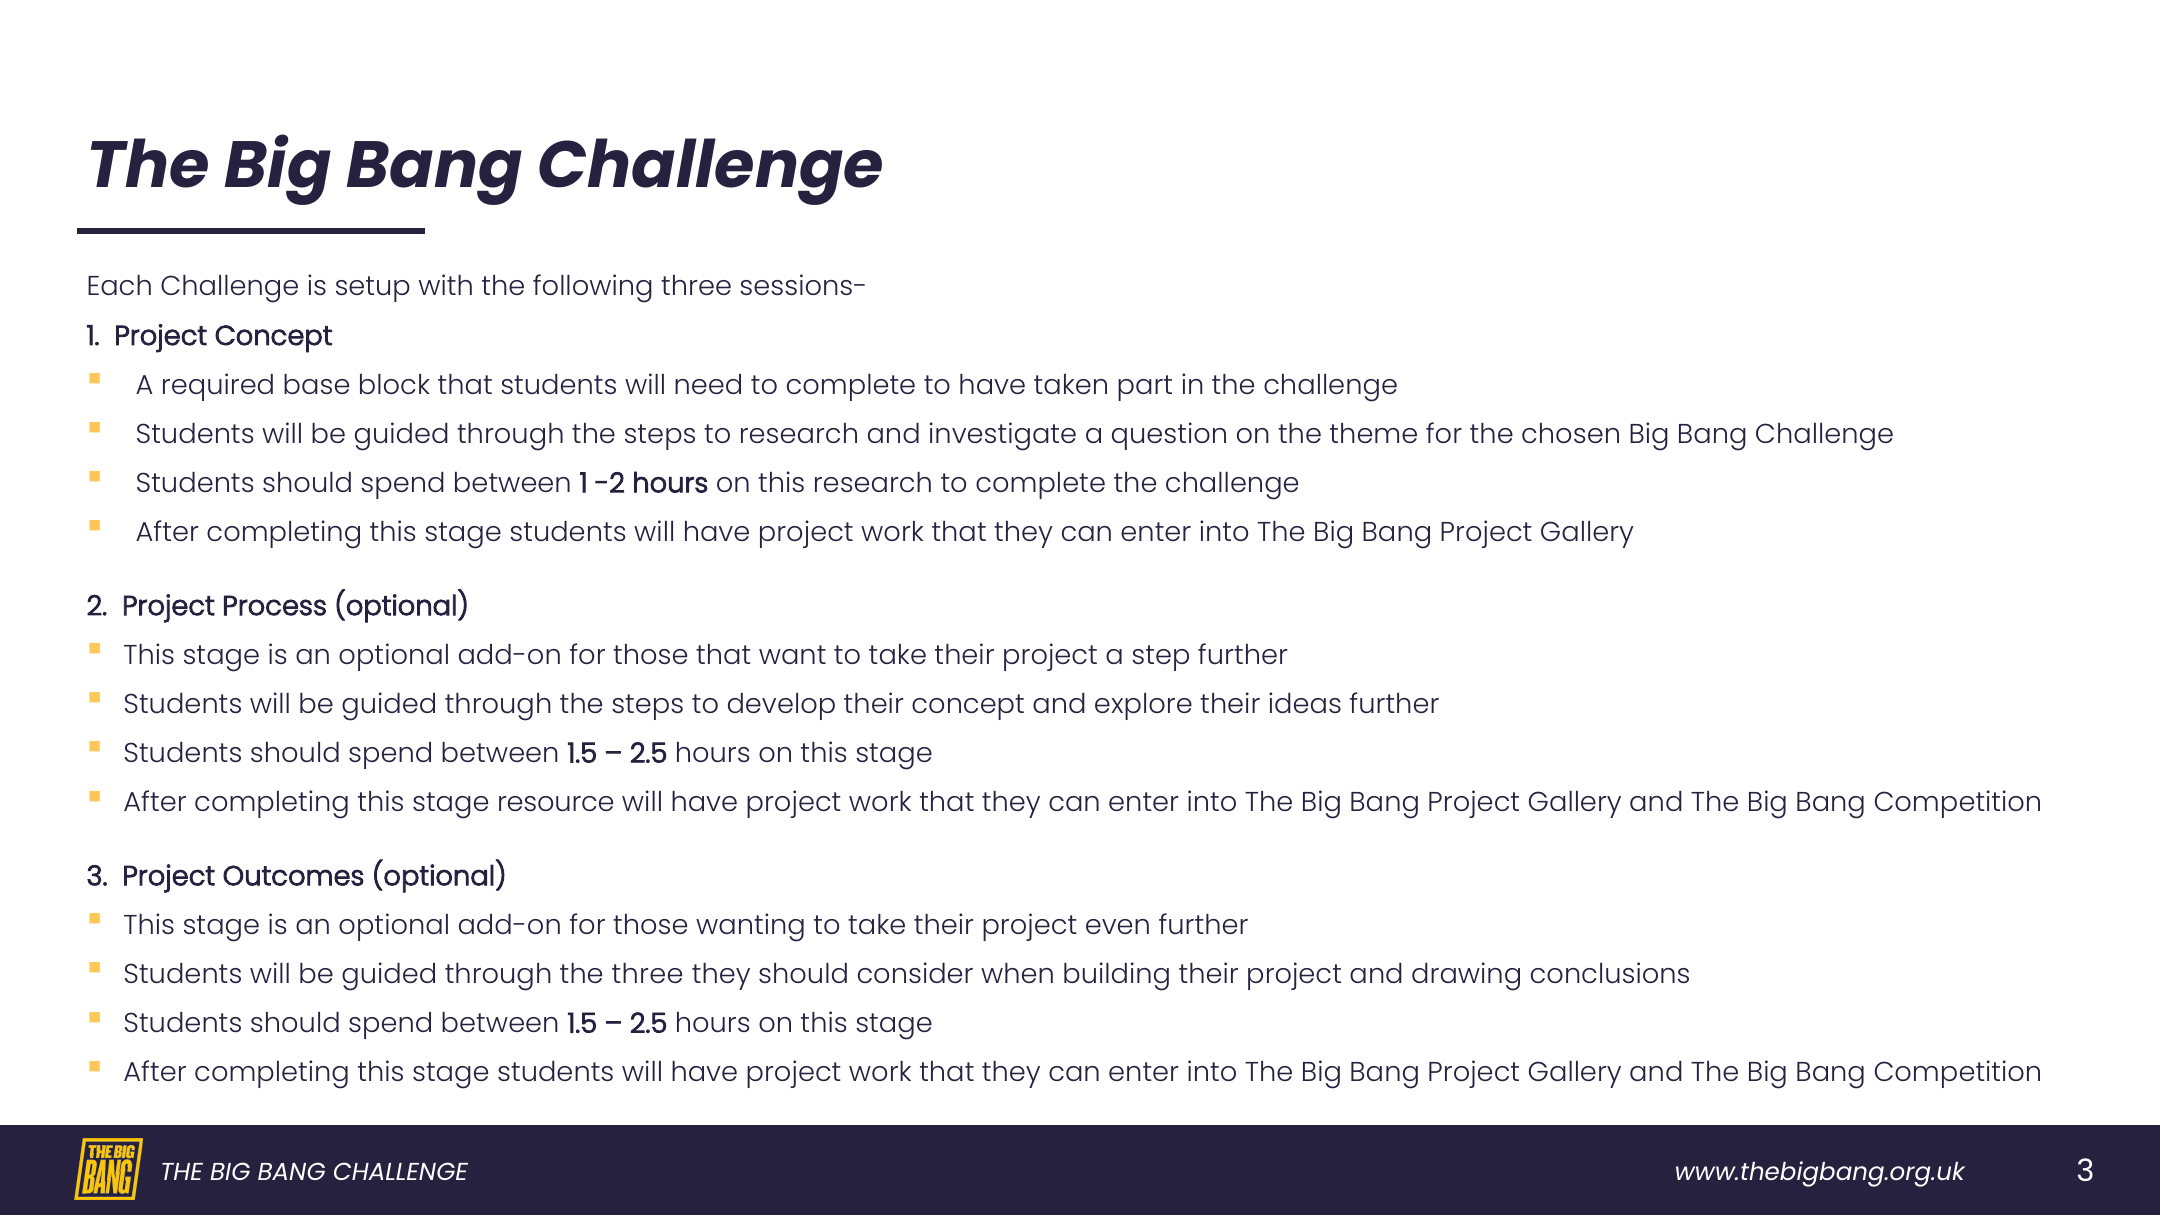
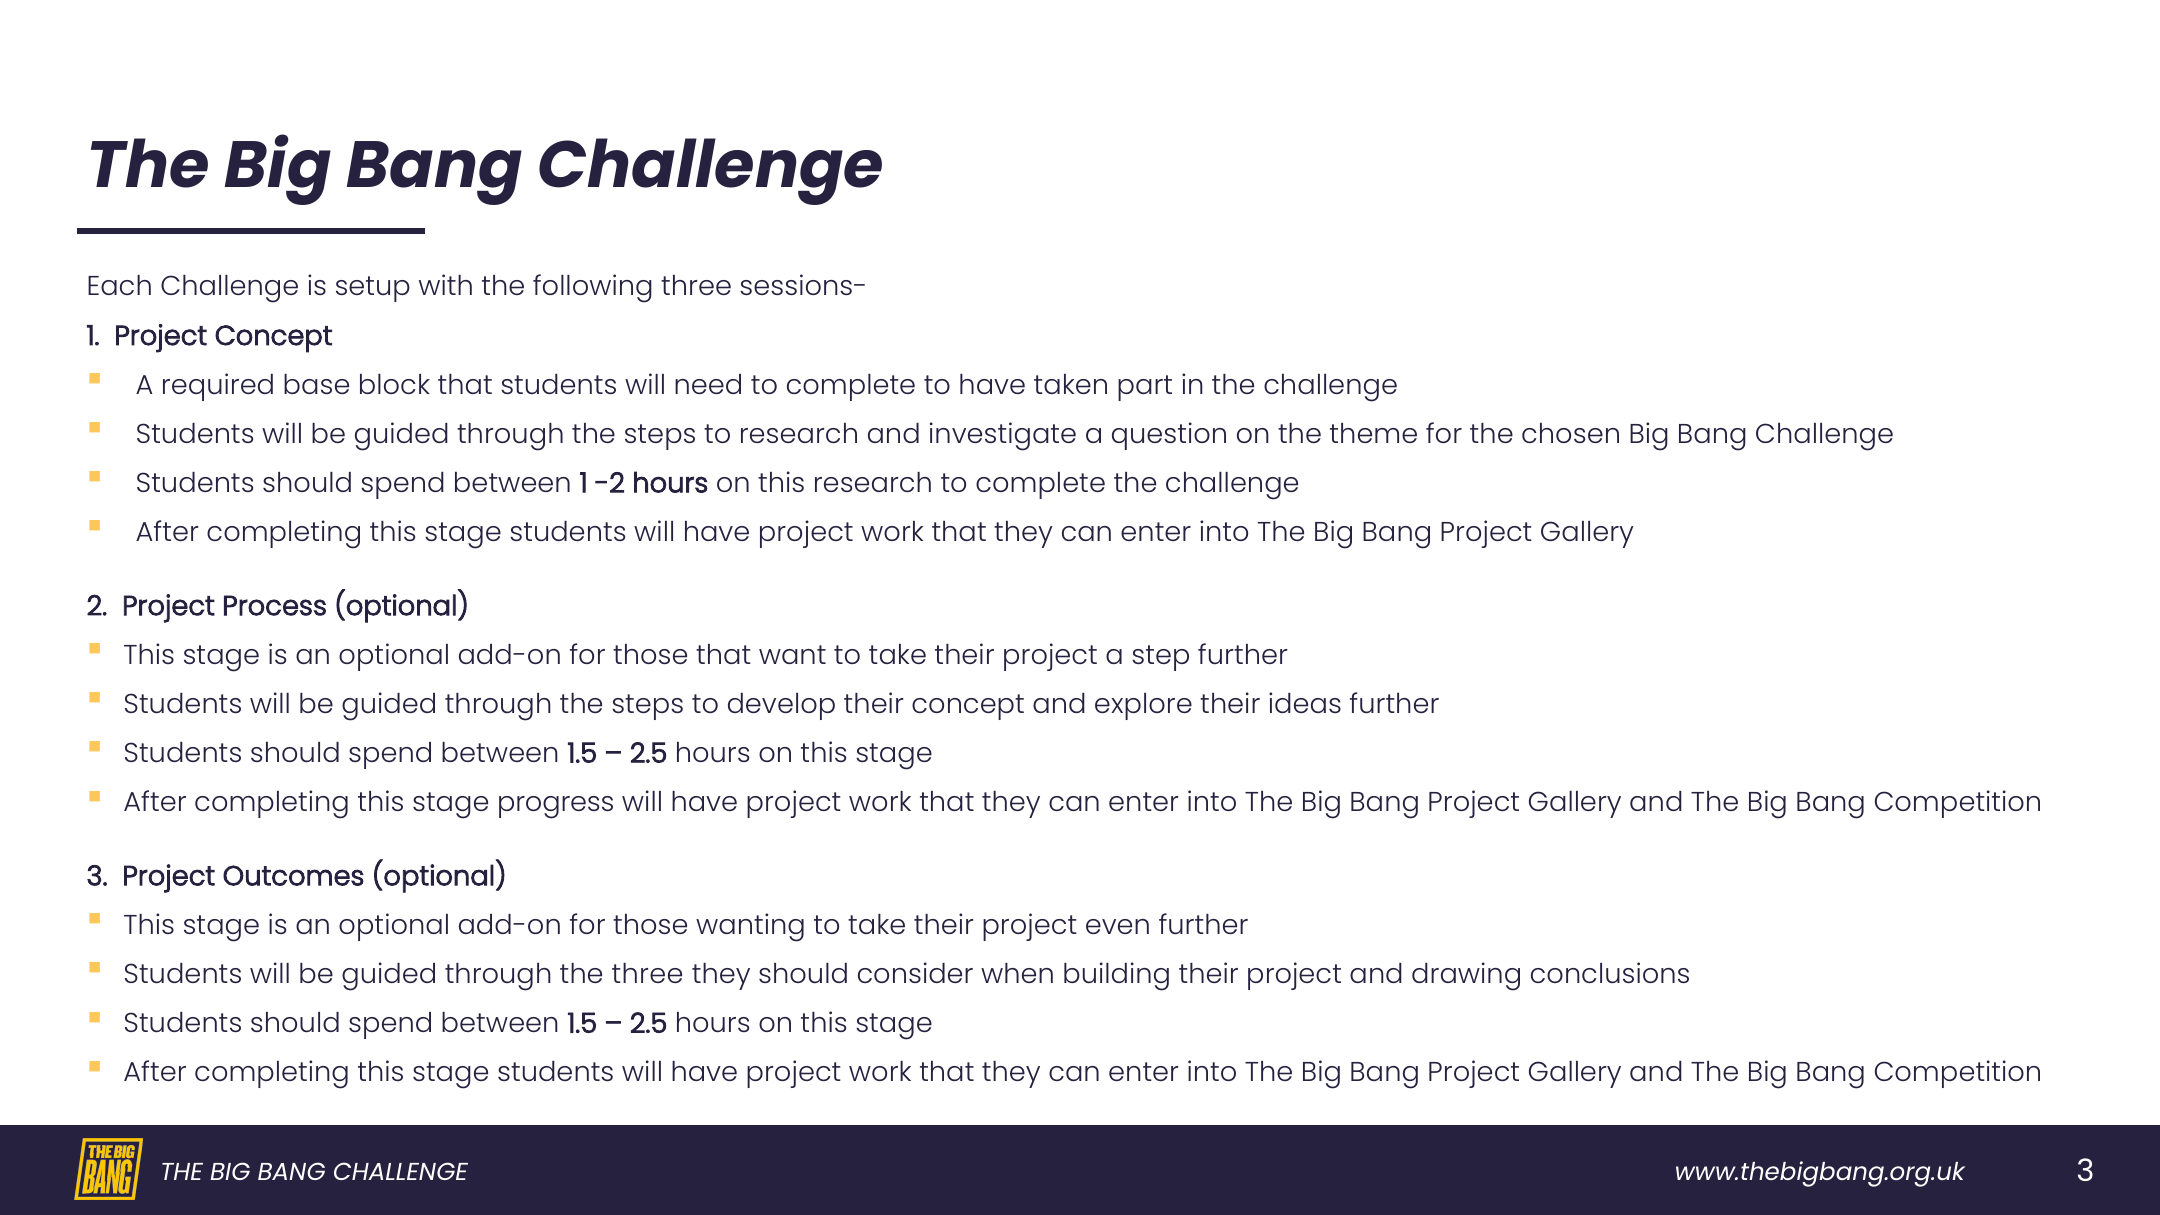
resource: resource -> progress (556, 803)
